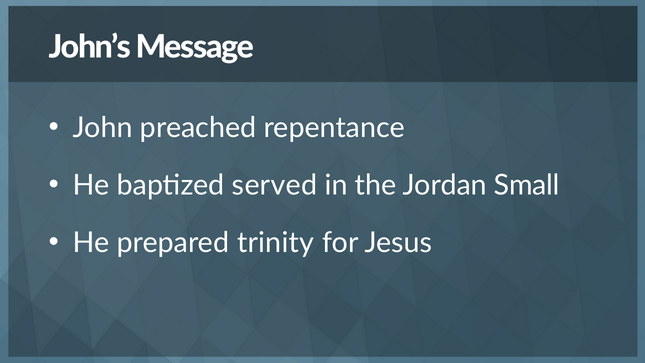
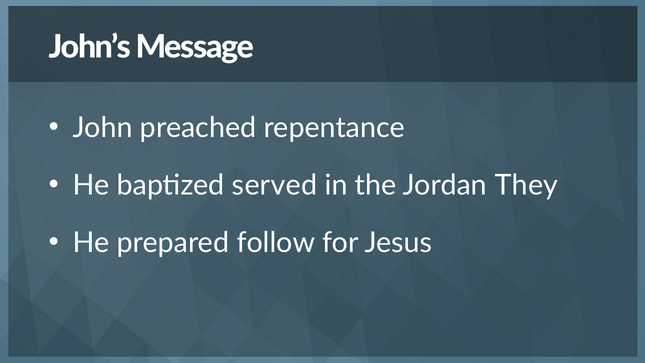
Small: Small -> They (526, 185)
trinity: trinity -> follow (276, 243)
